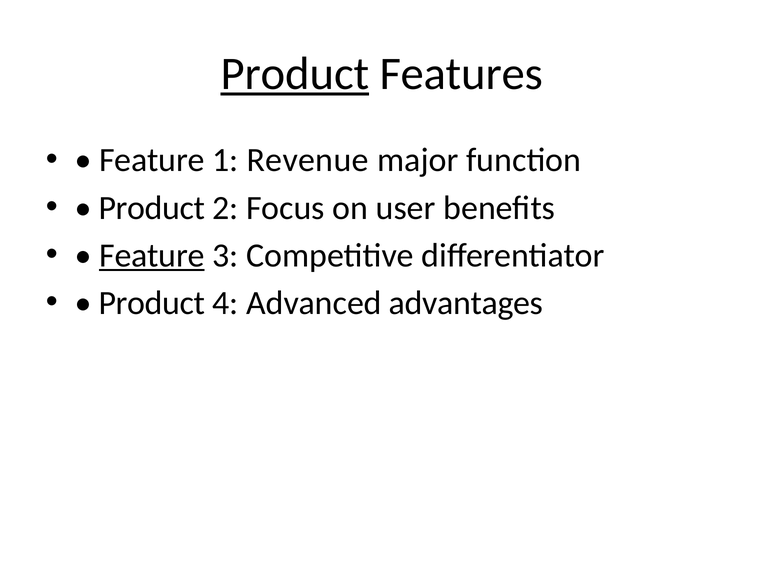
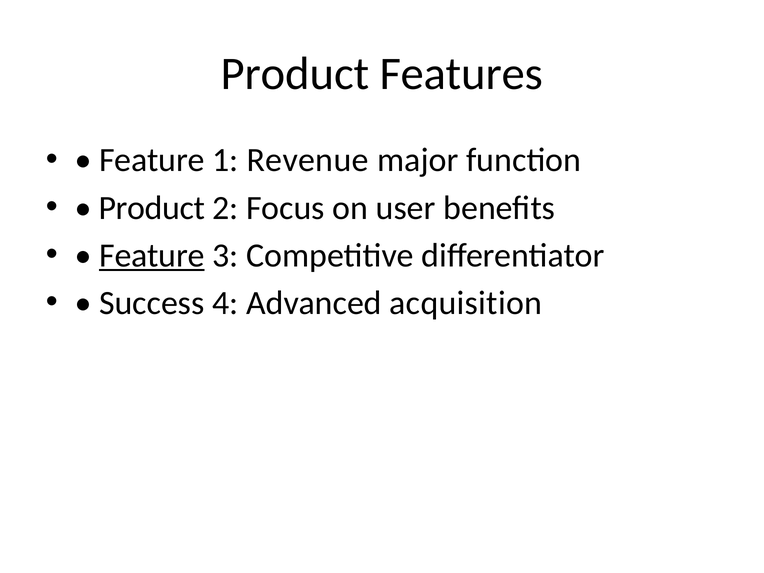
Product underline: present -> none (295, 74)
Product: Product -> Success (152, 303)
advantages: advantages -> acquisition (466, 303)
